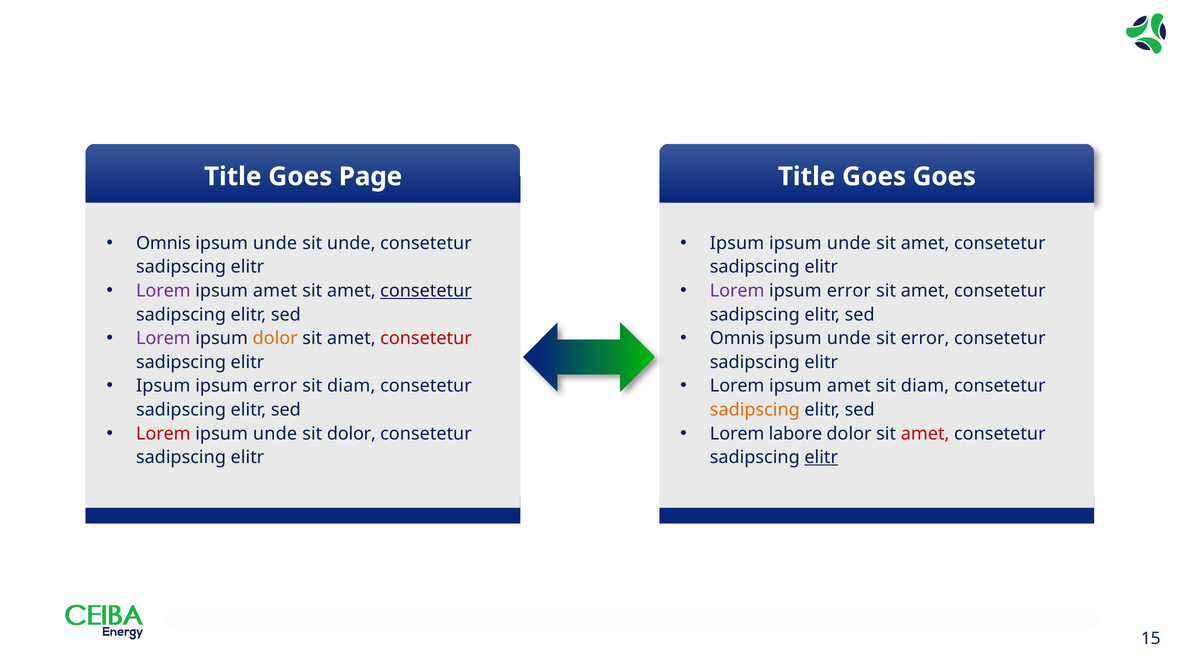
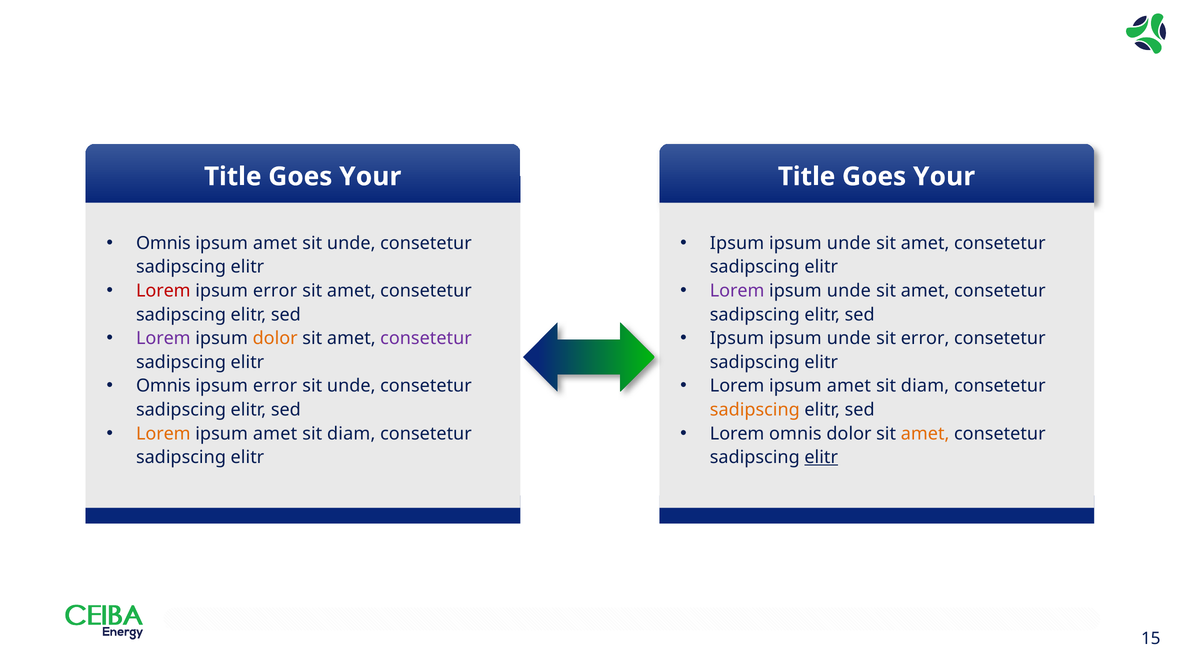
Page: Page -> Your (370, 177)
Goes: Goes -> Your (944, 177)
unde: unde -> amet (275, 243)
Lorem colour: purple -> red (163, 291)
amet: amet -> error (275, 291)
consetetur underline: present -> none (426, 291)
error: error -> unde (849, 291)
consetetur colour: red -> purple (426, 339)
Omnis: Omnis -> Ipsum (737, 339)
Ipsum: Ipsum -> Omnis (163, 386)
diam: diam -> unde (351, 386)
Lorem colour: red -> orange (163, 434)
unde: unde -> amet (275, 434)
dolor: dolor -> diam (351, 434)
Lorem labore: labore -> omnis (795, 434)
amet colour: red -> orange (925, 434)
